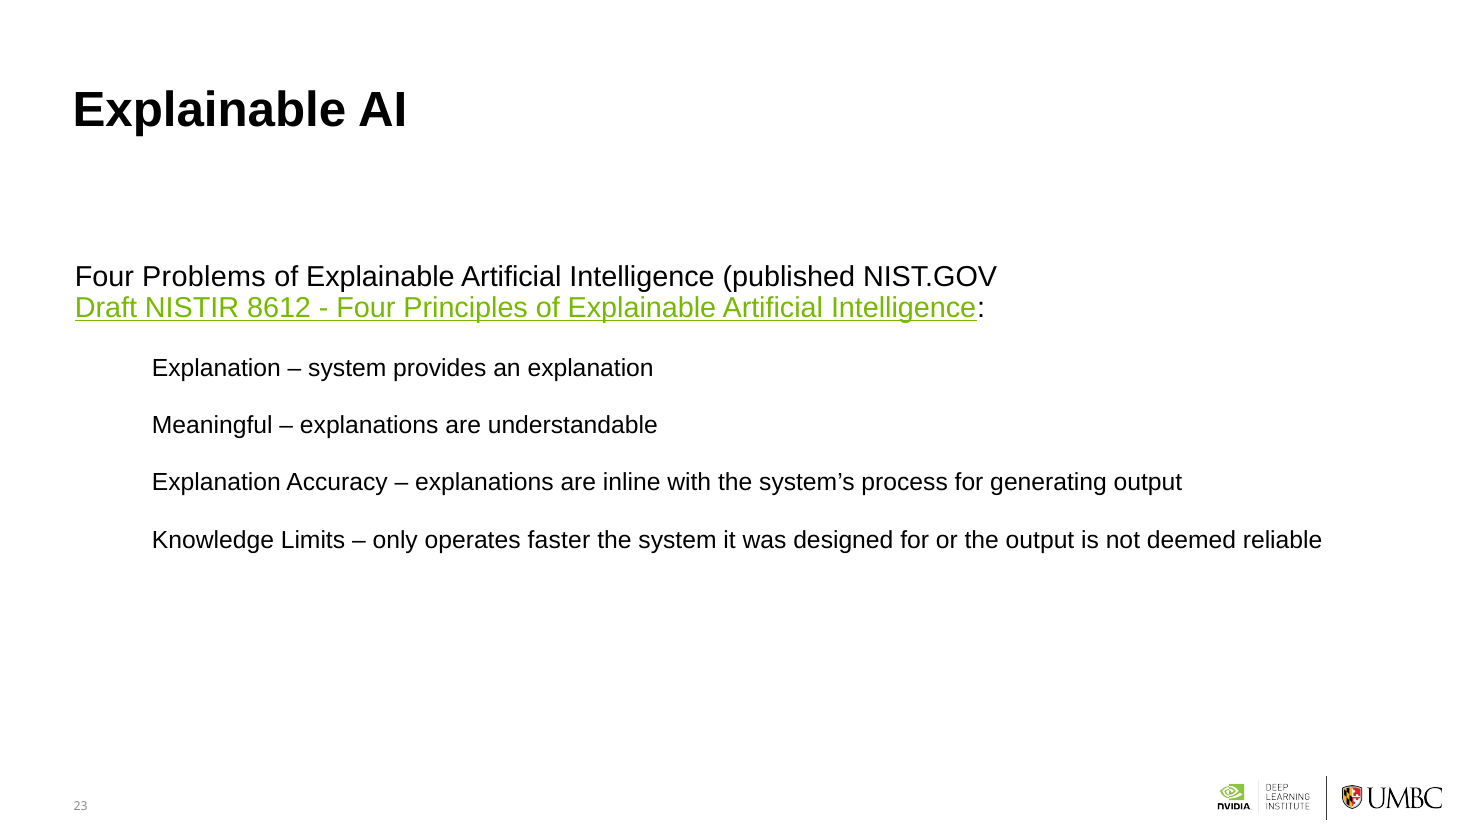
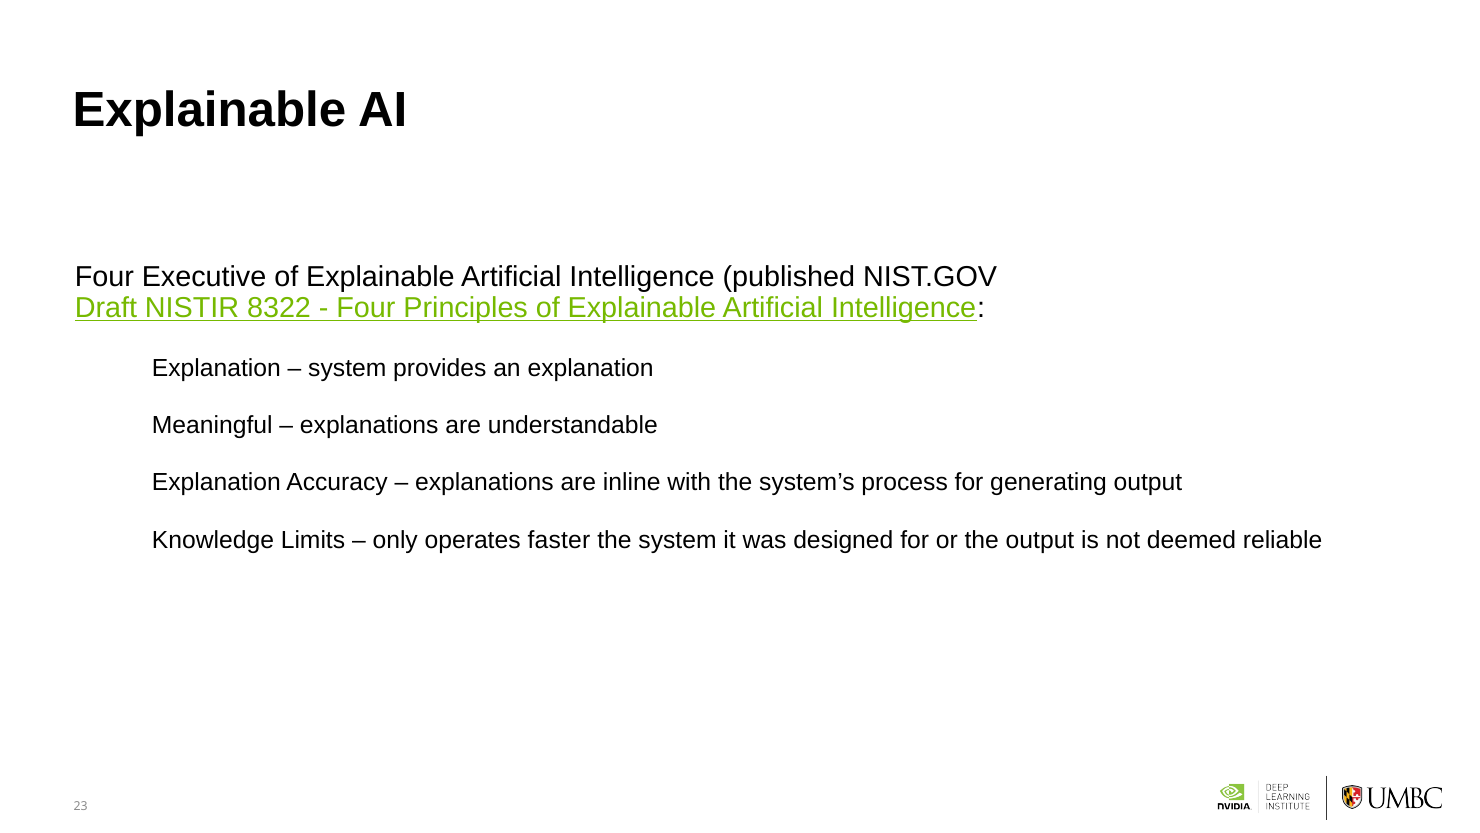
Problems: Problems -> Executive (204, 277)
8612: 8612 -> 8322 (279, 308)
